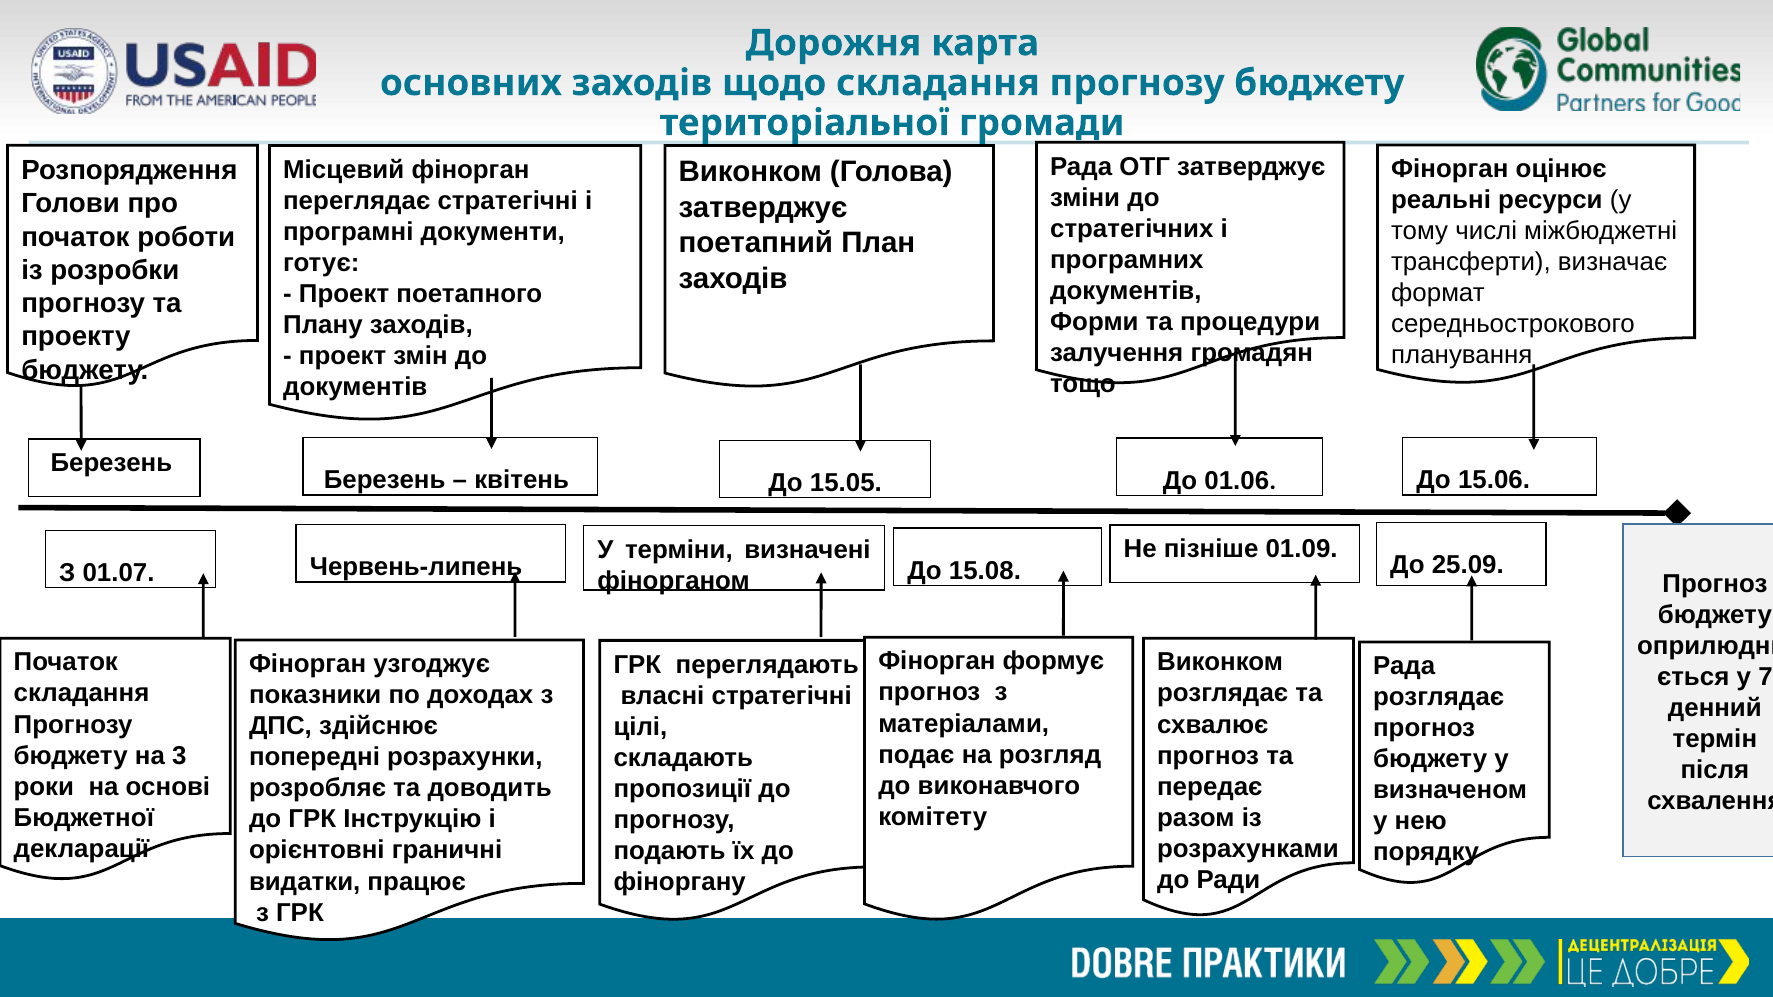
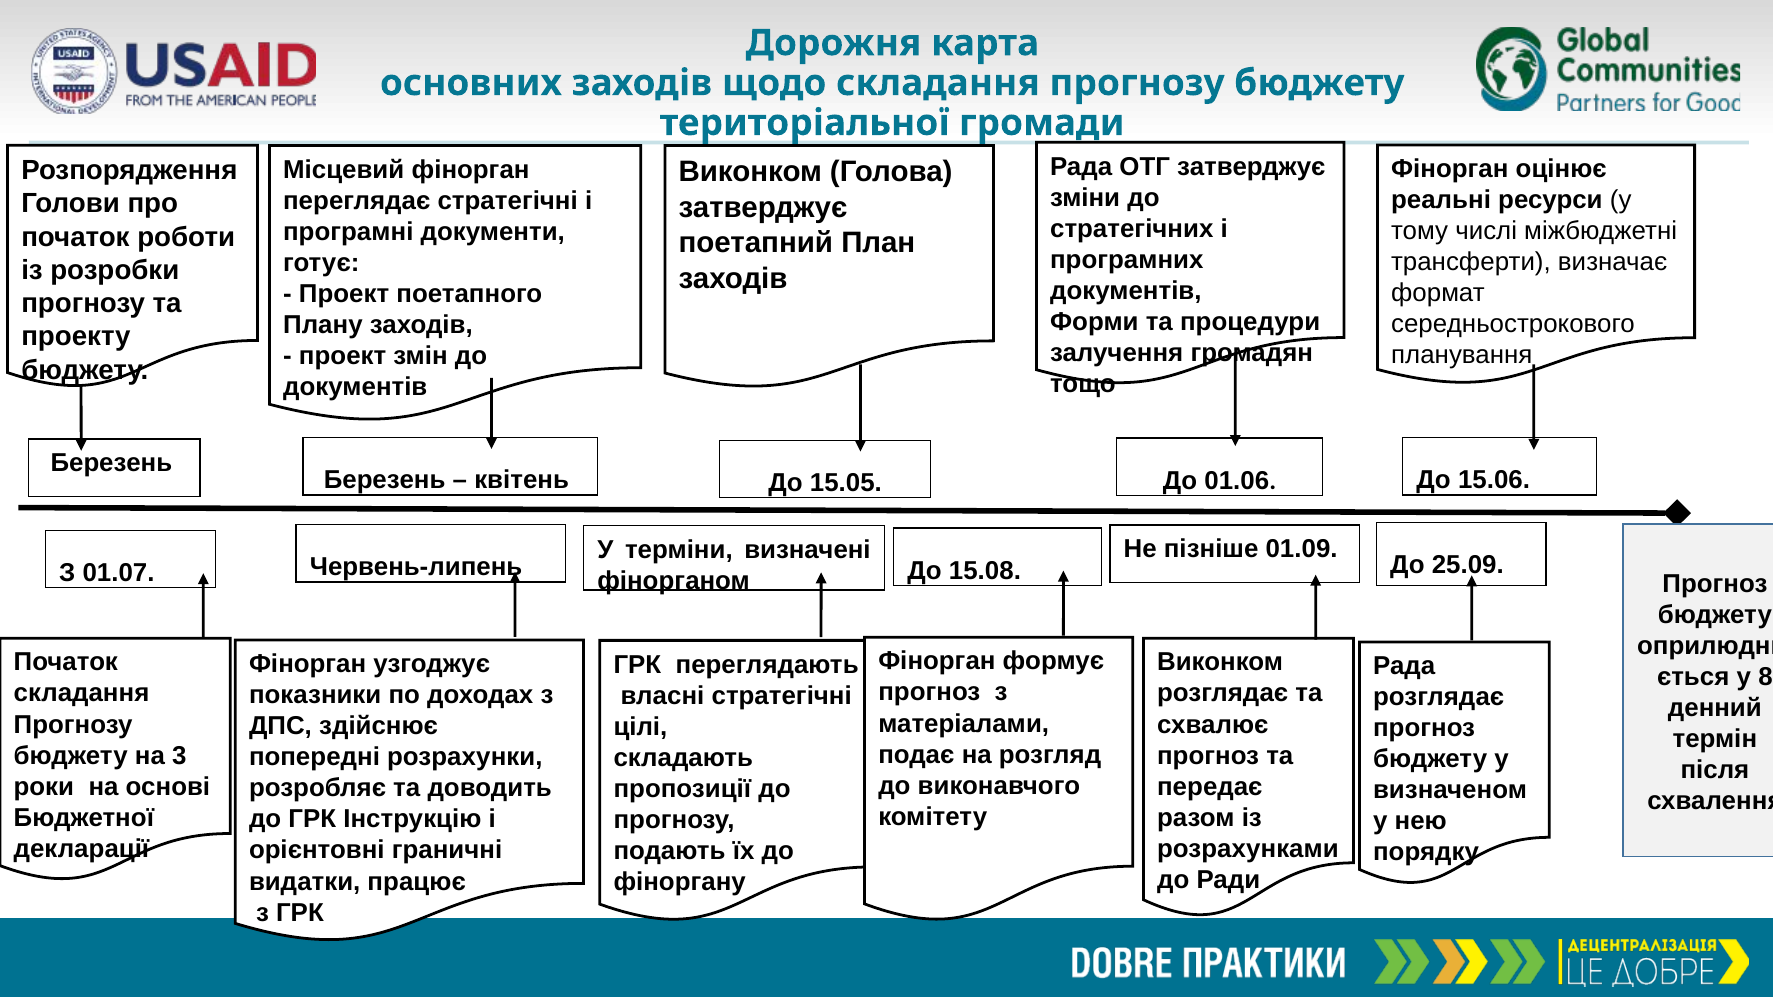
7: 7 -> 8 (1766, 677)
